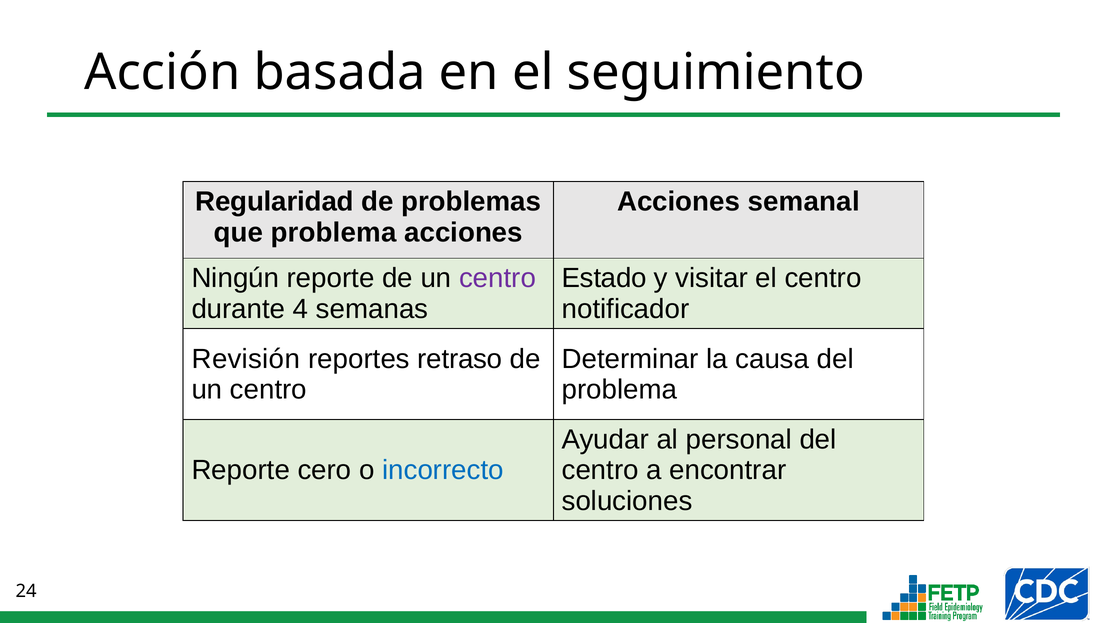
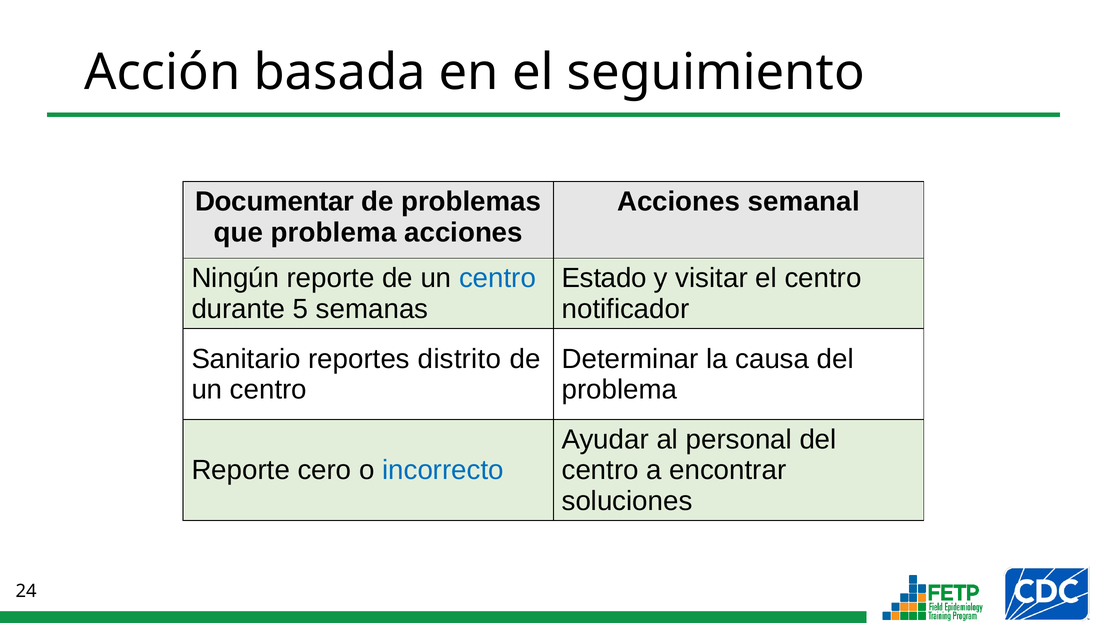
Regularidad: Regularidad -> Documentar (275, 201)
centro colour: purple -> blue (497, 278)
4: 4 -> 5 (301, 309)
Revisión: Revisión -> Sanitario (246, 359)
retraso: retraso -> distrito (460, 359)
